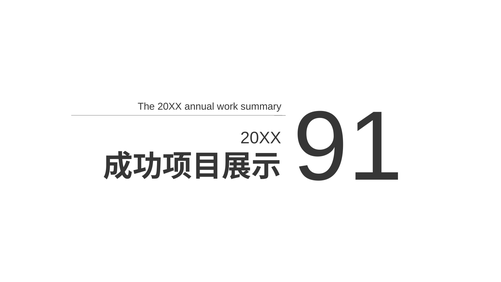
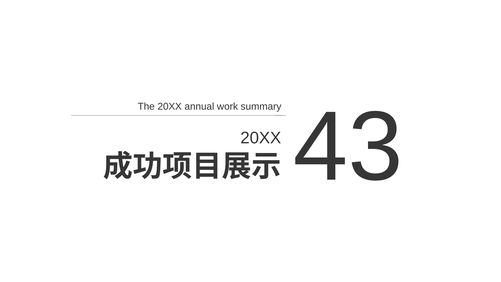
91: 91 -> 43 (348, 147)
